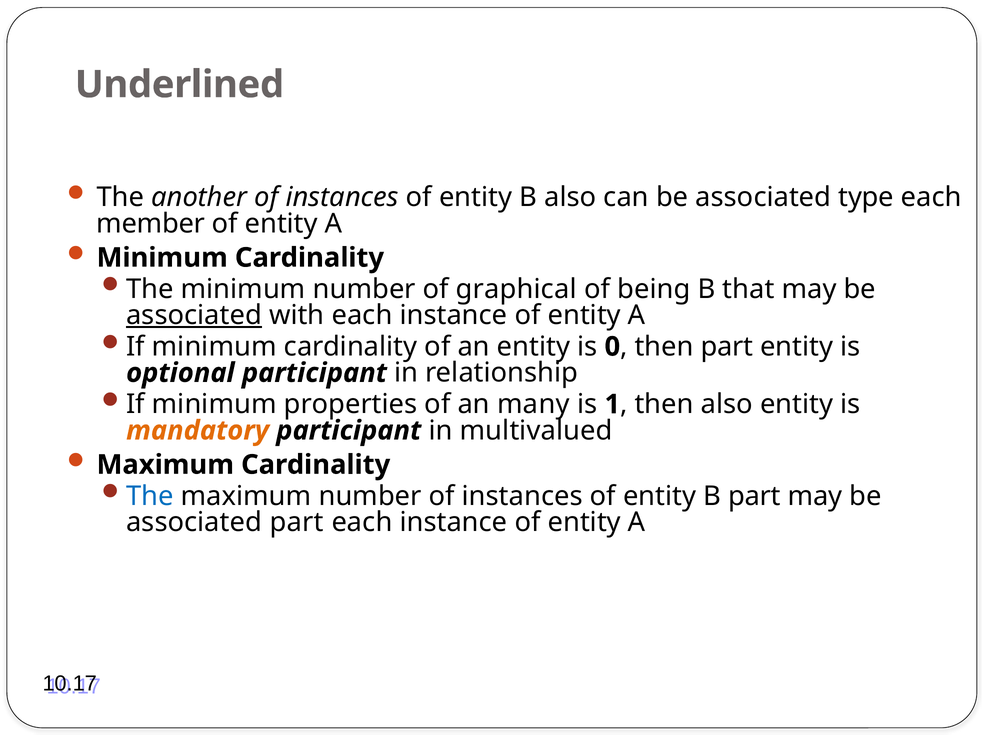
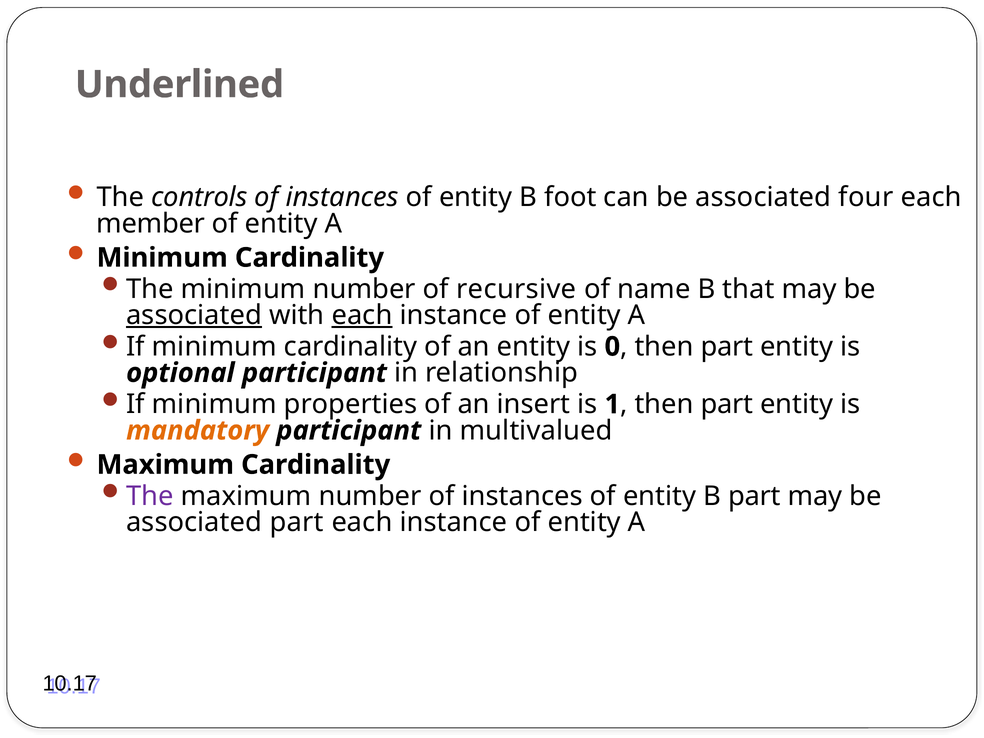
another: another -> controls (199, 197)
B also: also -> foot (570, 197)
type: type -> four (866, 197)
graphical: graphical -> recursive (516, 289)
being: being -> name (654, 289)
each underline: none -> present (362, 315)
many: many -> insert (534, 404)
also: also -> part (727, 404)
The colour: blue -> purple (150, 496)
